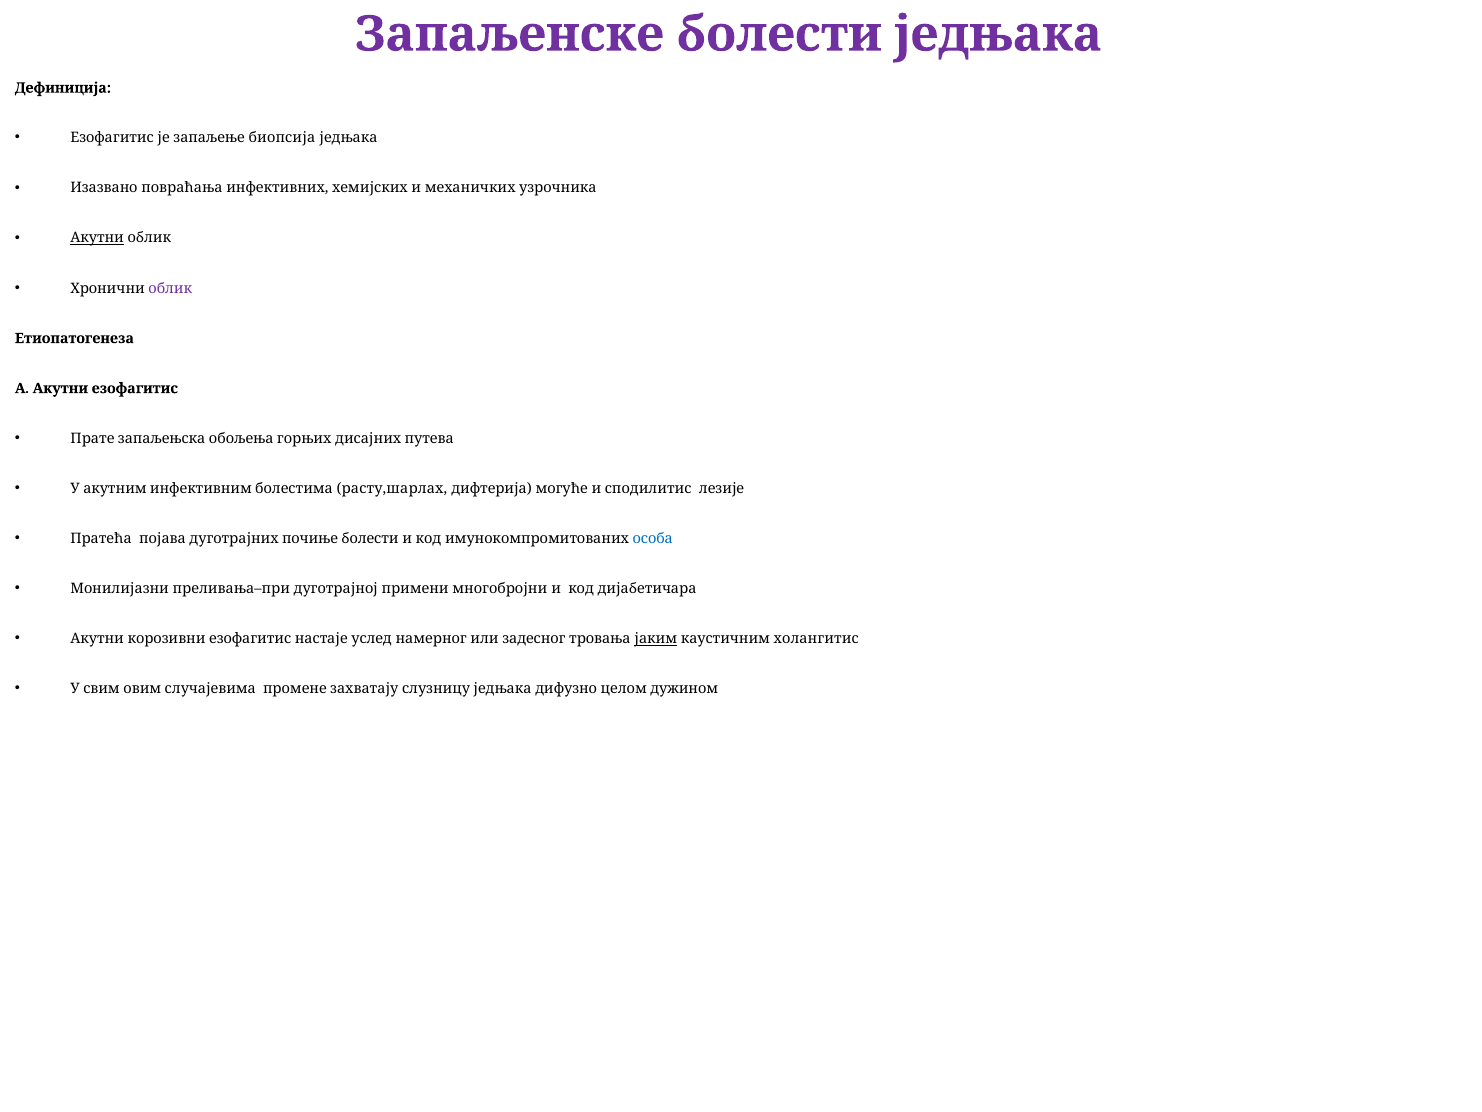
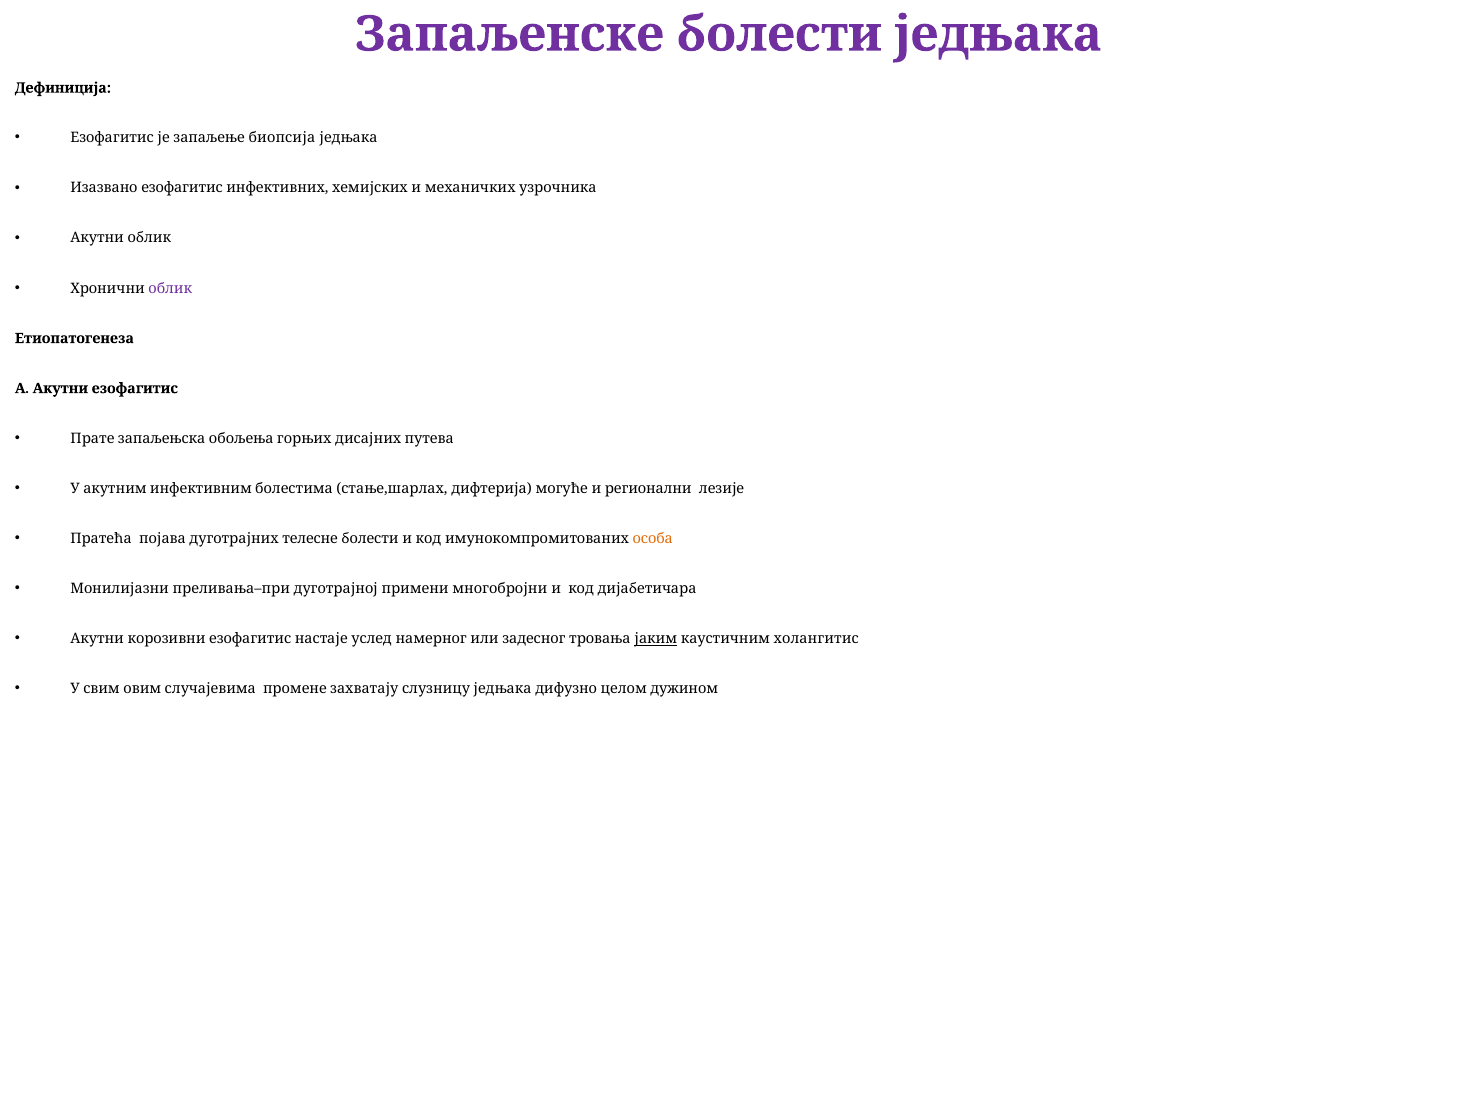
Изазвано повраћања: повраћања -> езофагитис (182, 188)
Акутни underline: present -> none (97, 238)
расту,шарлах: расту,шарлах -> стање,шарлах (392, 488)
сподилитис: сподилитис -> регионални (648, 488)
почиње: почиње -> телесне (310, 538)
особа colour: blue -> orange (653, 538)
